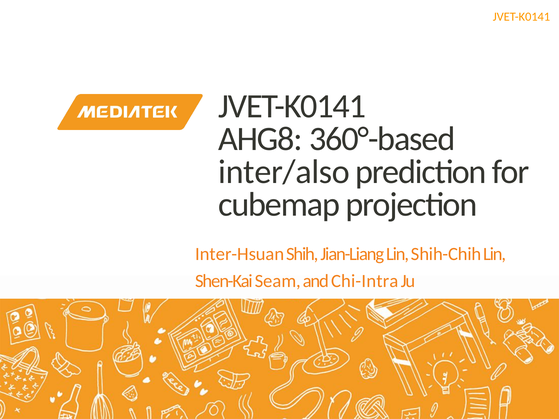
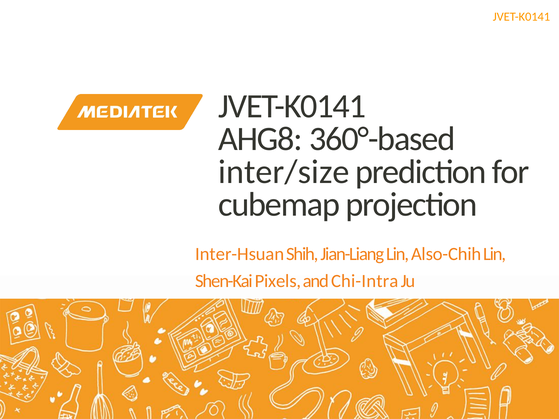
inter/also: inter/also -> inter/size (284, 172)
Shih-Chih: Shih-Chih -> Also-Chih (446, 254)
Seam: Seam -> Pixels (278, 281)
